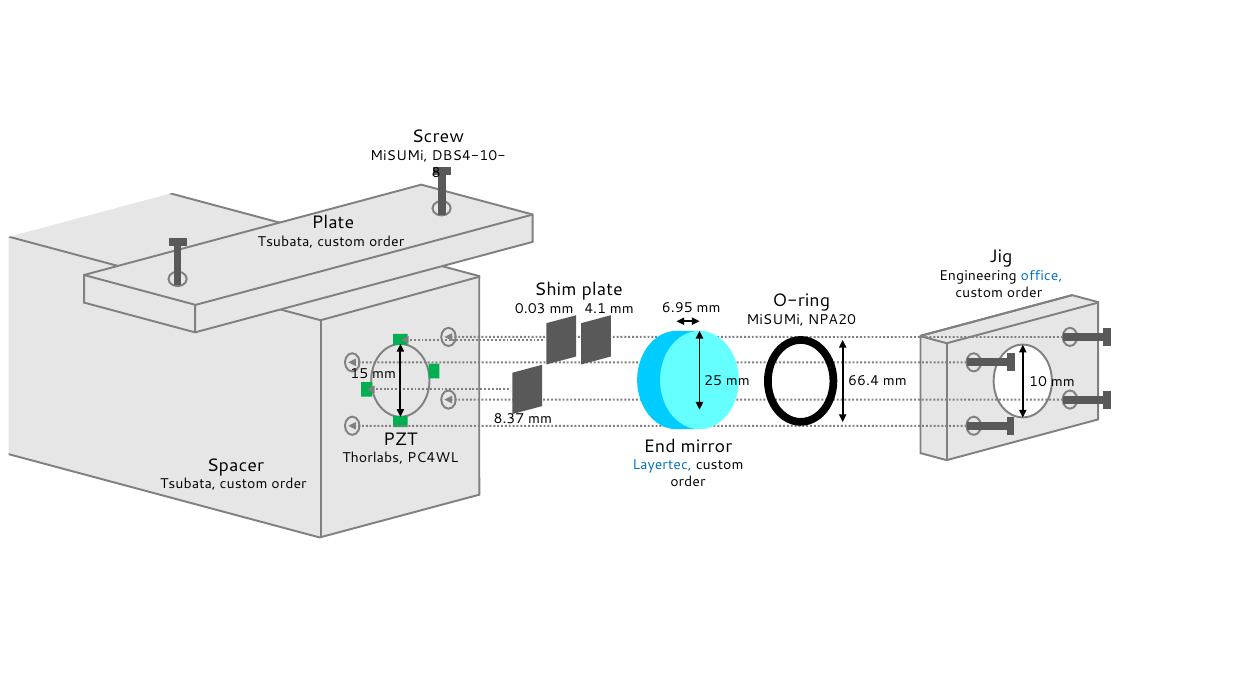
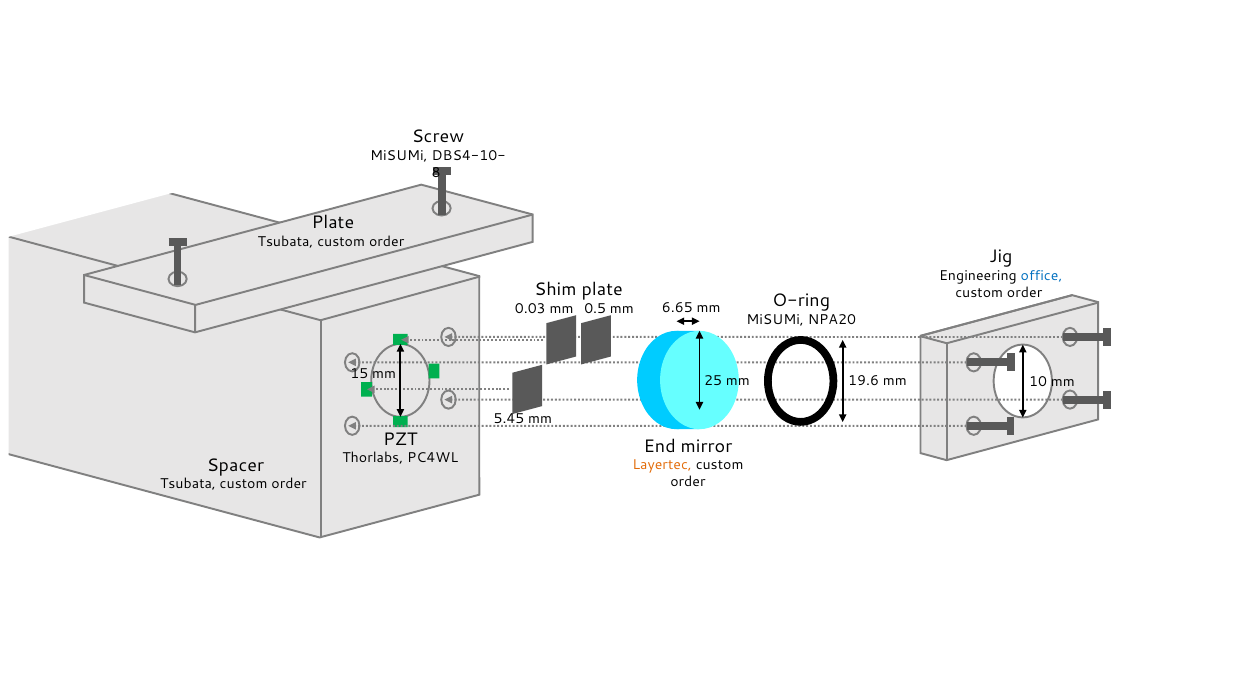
6.95: 6.95 -> 6.65 (677, 308)
4.1: 4.1 -> 0.5 (595, 309)
66.4: 66.4 -> 19.6 (864, 381)
8.37: 8.37 -> 5.45 (509, 419)
Layertec colour: blue -> orange (662, 465)
